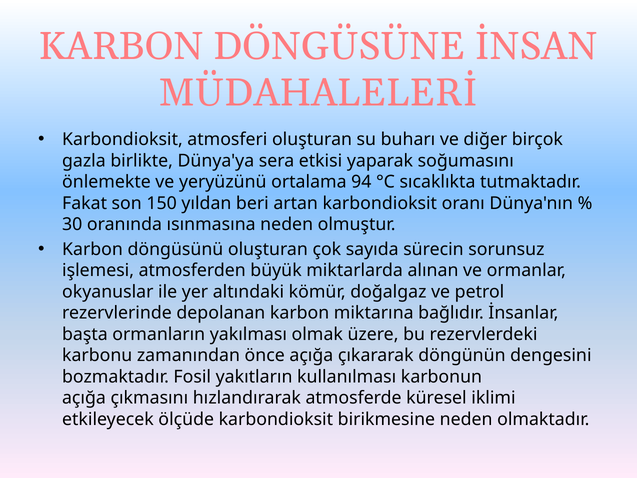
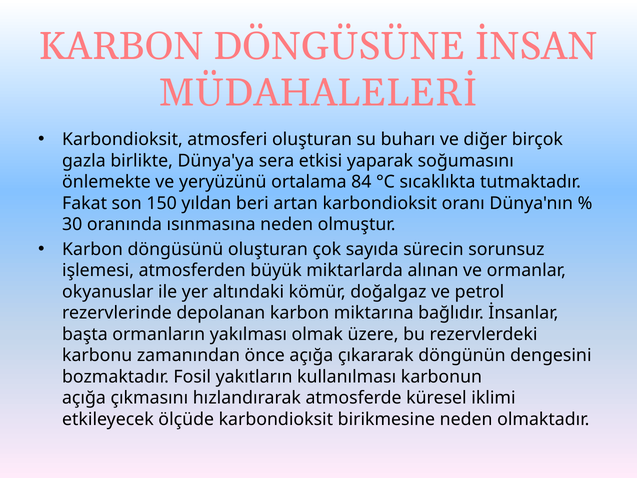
94: 94 -> 84 (361, 182)
